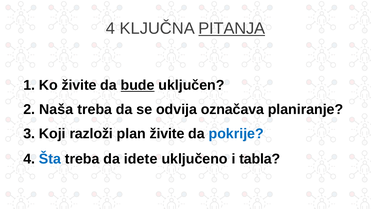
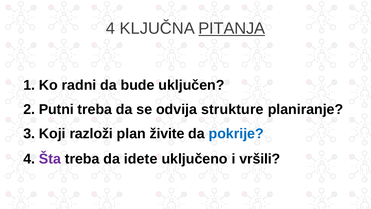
Ko živite: živite -> radni (79, 85)
bude underline: present -> none (138, 85)
Naša: Naša -> Putni (56, 109)
označava: označava -> strukture (232, 109)
Šta colour: blue -> purple (50, 159)
tabla: tabla -> vršili (260, 159)
